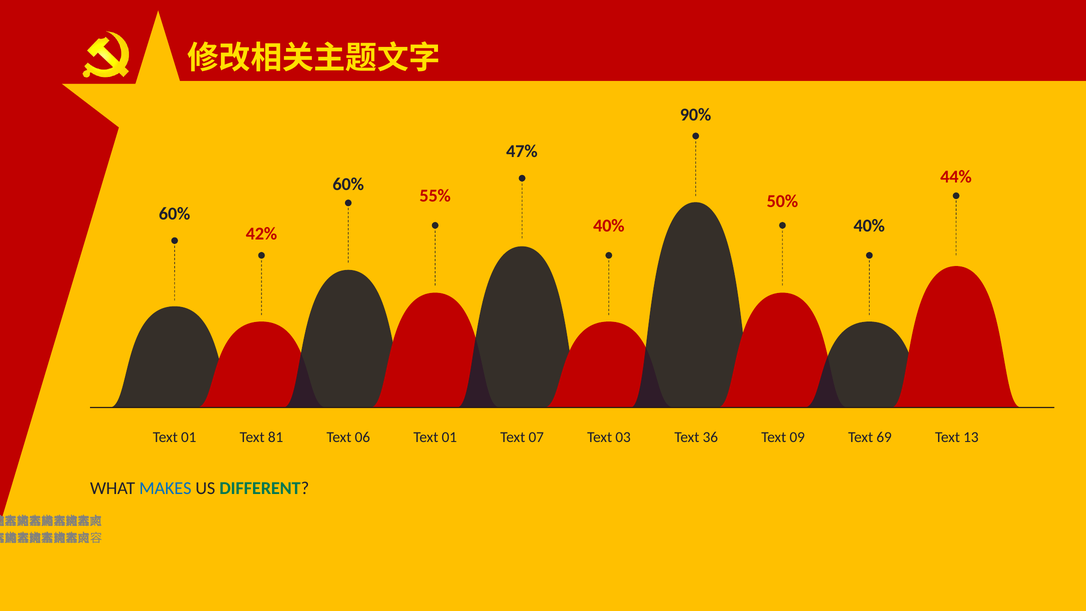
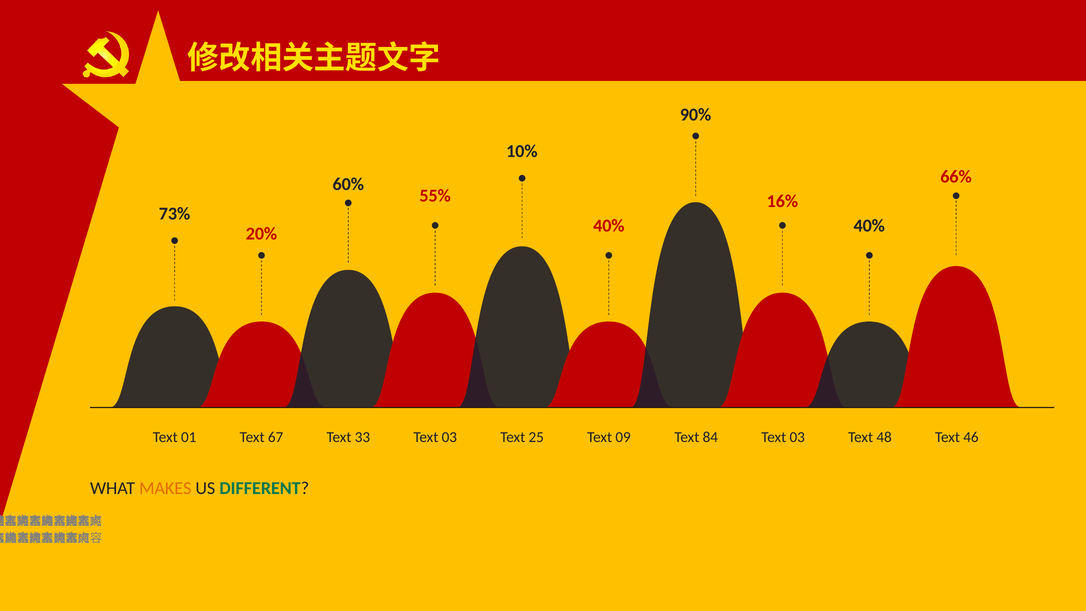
47%: 47% -> 10% (522, 151)
44%: 44% -> 66% (956, 177)
50%: 50% -> 16% (782, 201)
60%: 60% -> 73% (175, 214)
42%: 42% -> 20% (261, 234)
81: 81 -> 67 (276, 437)
06: 06 -> 33 (362, 437)
01: 01 -> 03 (449, 437)
07: 07 -> 25 (536, 437)
03: 03 -> 09 (623, 437)
36: 36 -> 84 (710, 437)
09: 09 -> 03 (797, 437)
69: 69 -> 48 (884, 437)
13: 13 -> 46 (971, 437)
MAKES colour: blue -> orange (165, 488)
